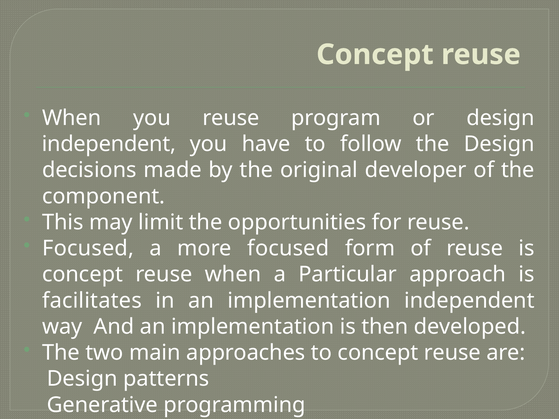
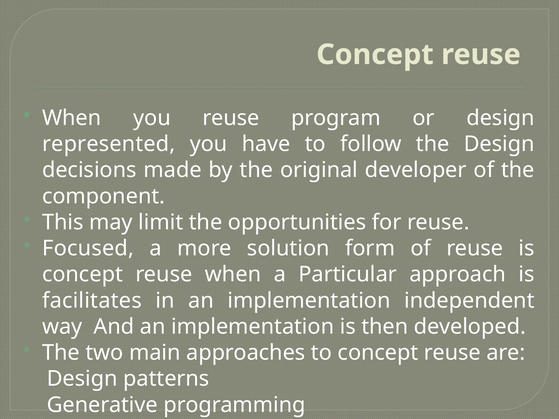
independent: independent -> represented (109, 144)
more focused: focused -> solution (288, 249)
